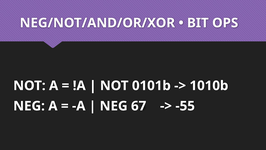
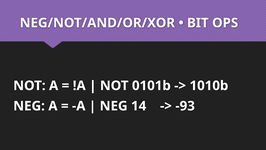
67: 67 -> 14 (139, 106)
-55: -55 -> -93 (185, 106)
